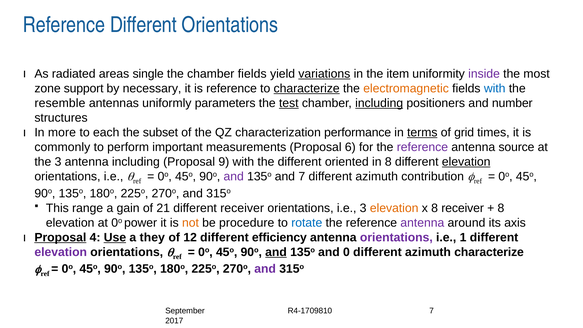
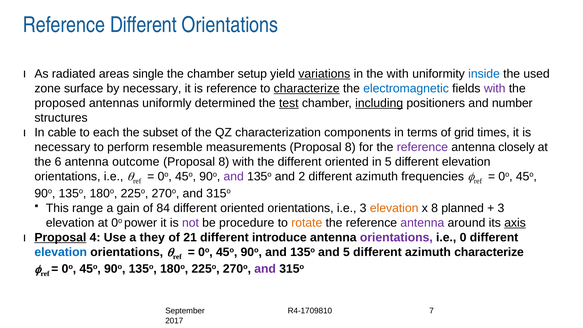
chamber fields: fields -> setup (252, 74)
the item: item -> with (398, 74)
inside colour: purple -> blue (484, 74)
most: most -> used (537, 74)
support: support -> surface (84, 88)
electromagnetic colour: orange -> blue (406, 88)
with colour: blue -> purple (495, 88)
resemble: resemble -> proposed (60, 103)
parameters: parameters -> determined (225, 103)
more: more -> cable (62, 132)
performance: performance -> components (358, 132)
terms underline: present -> none (422, 132)
commonly: commonly -> necessary (62, 147)
important: important -> resemble (177, 147)
measurements Proposal 6: 6 -> 8 (350, 147)
source: source -> closely (516, 147)
the 3: 3 -> 6 (58, 162)
antenna including: including -> outcome (136, 162)
9: 9 -> 8 (224, 162)
in 8: 8 -> 5 (388, 162)
elevation underline: present -> none (466, 162)
and 7: 7 -> 2 (302, 176)
contribution: contribution -> frequencies (433, 176)
21: 21 -> 84 (163, 208)
receiver: receiver -> oriented (242, 208)
8 receiver: receiver -> planned (463, 208)
8: 8 -> 3 (501, 208)
not colour: orange -> purple (190, 223)
rotate colour: blue -> orange (307, 223)
axis underline: none -> present (515, 223)
Use underline: present -> none (115, 237)
12: 12 -> 21 (190, 237)
efficiency: efficiency -> introduce (279, 237)
1: 1 -> 0 (463, 237)
elevation colour: purple -> blue (61, 252)
and underline: present -> none (276, 252)
and 0: 0 -> 5 (346, 252)
